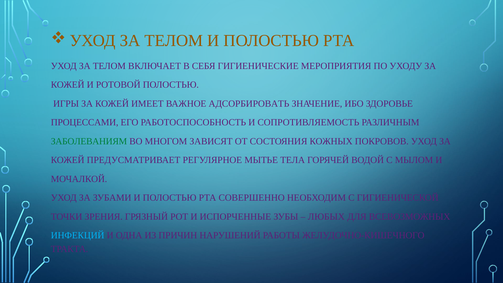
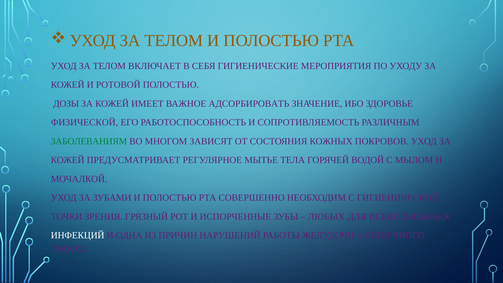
ИГРЫ: ИГРЫ -> ДОЗЫ (66, 104)
ПРОЦЕССАМИ: ПРОЦЕССАМИ -> ФИЗИЧЕСКОЙ (85, 122)
ИНФЕКЦИЙ colour: light blue -> white (78, 235)
